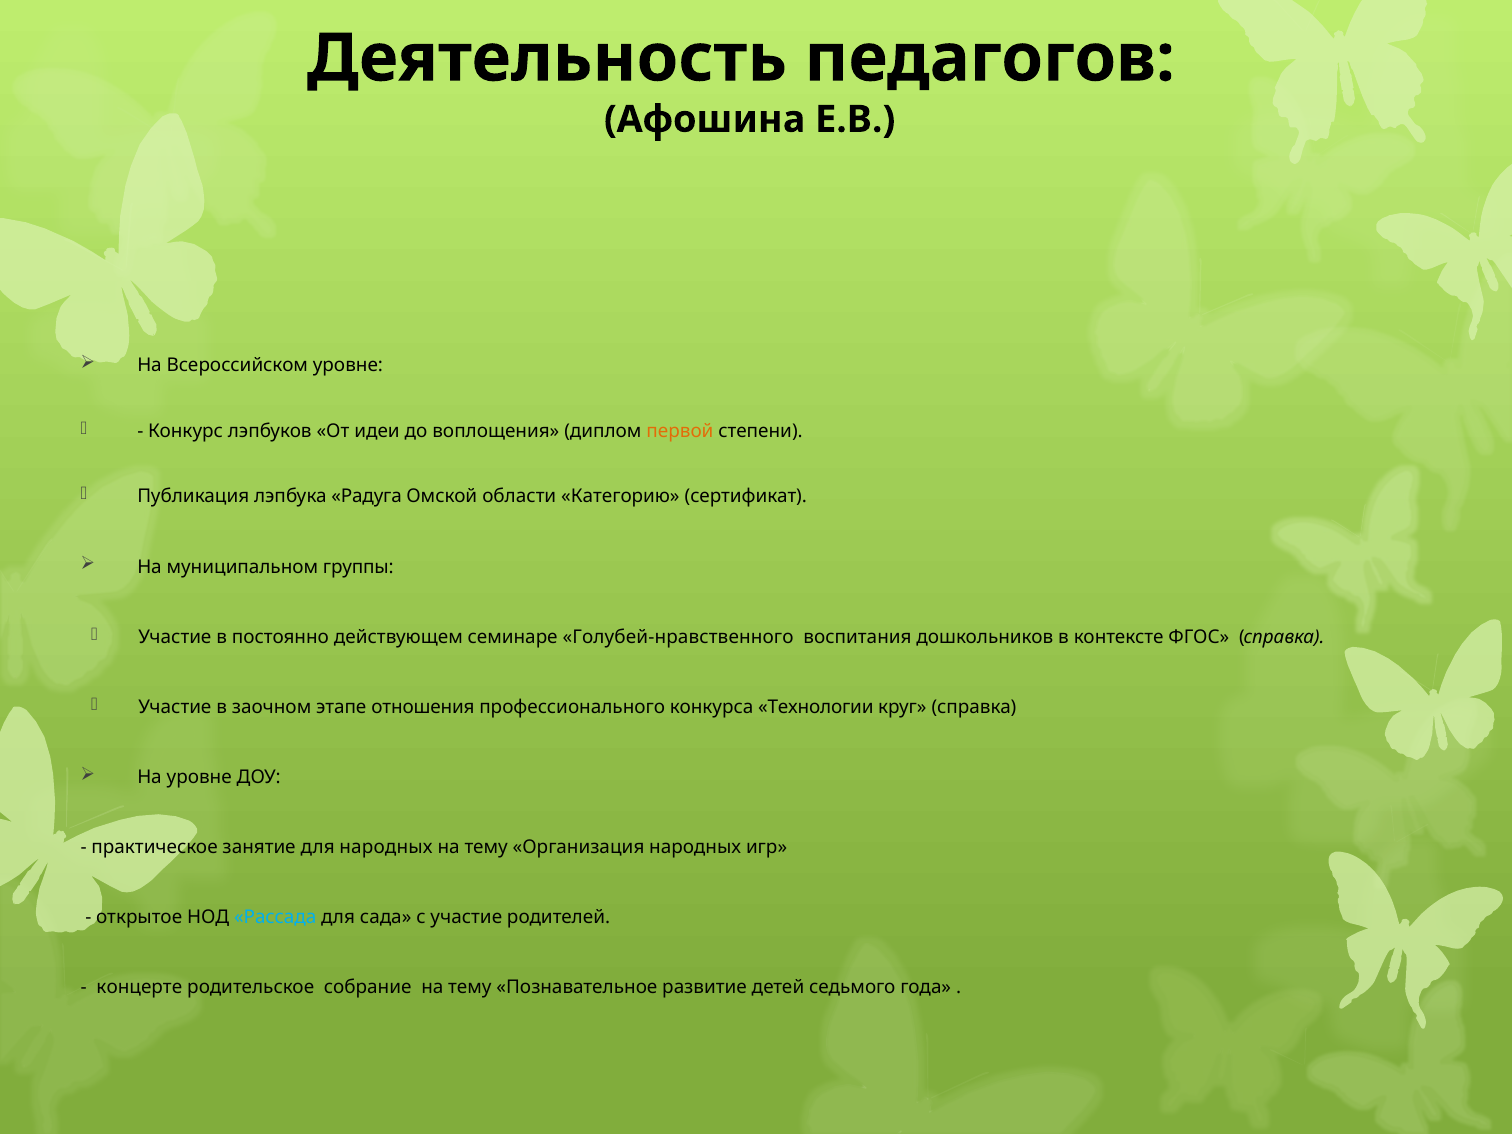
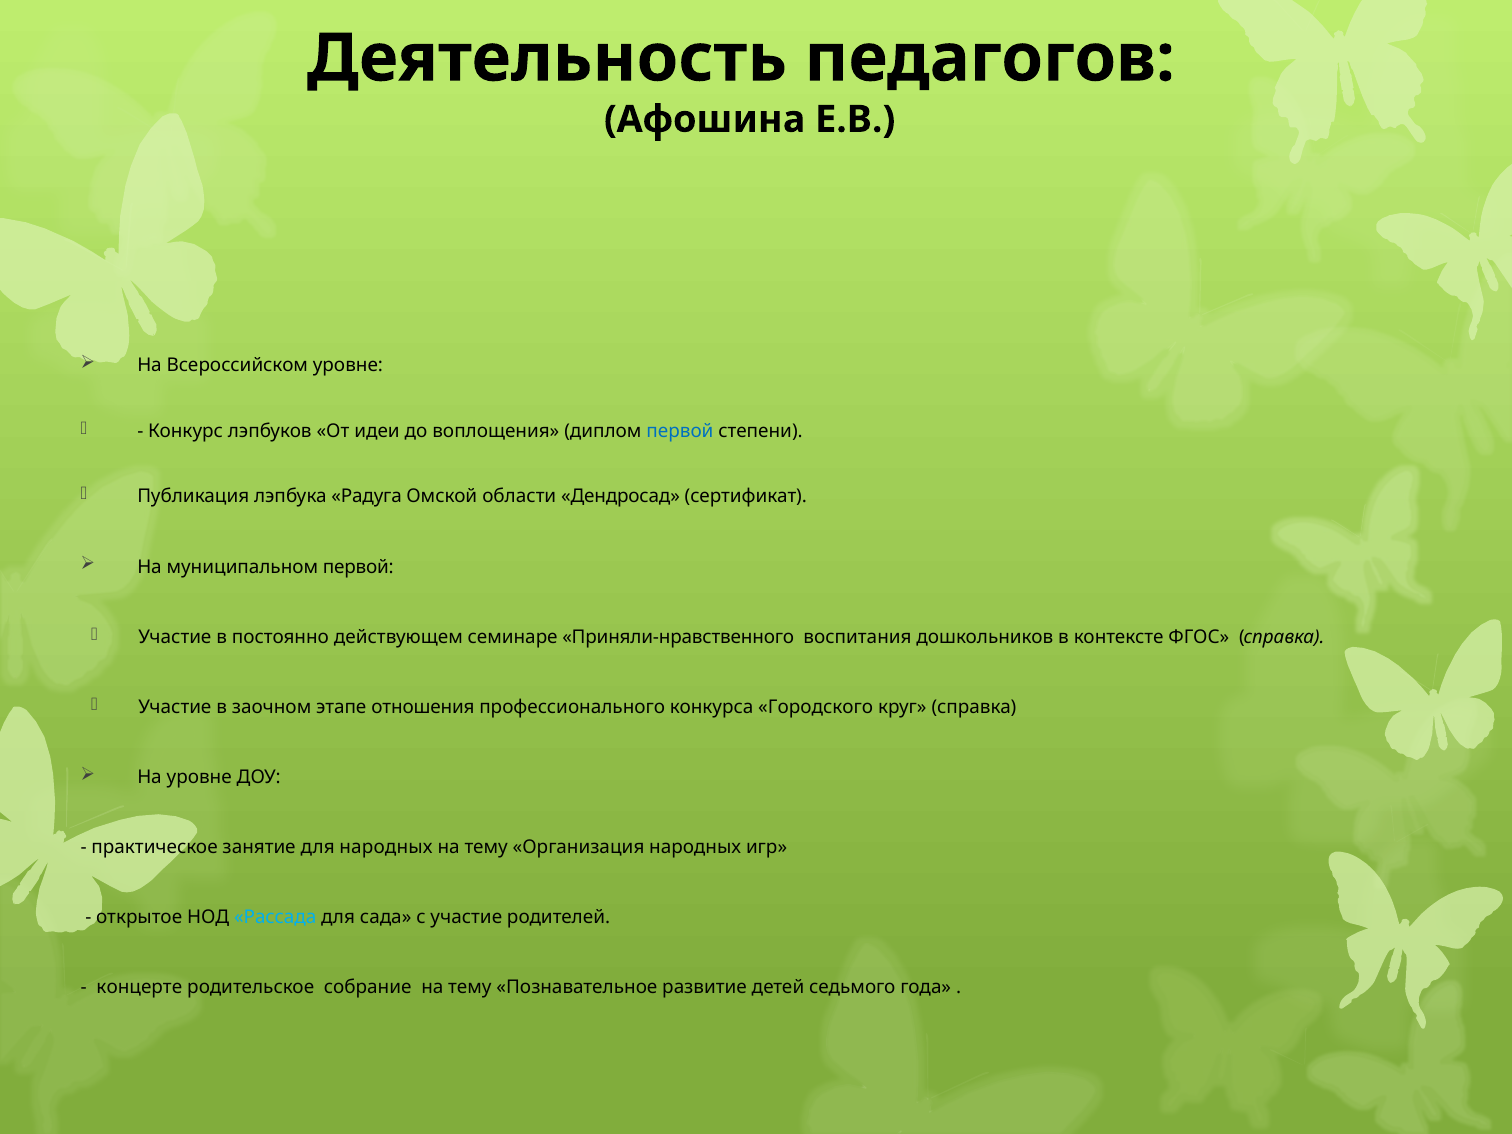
первой colour: orange -> blue (680, 431)
Категорию: Категорию -> Дендросад (621, 497)
муниципальном группы: группы -> первой (358, 567)
Голубей-нравственного: Голубей-нравственного -> Приняли-нравственного (678, 637)
Технологии: Технологии -> Городского (816, 707)
